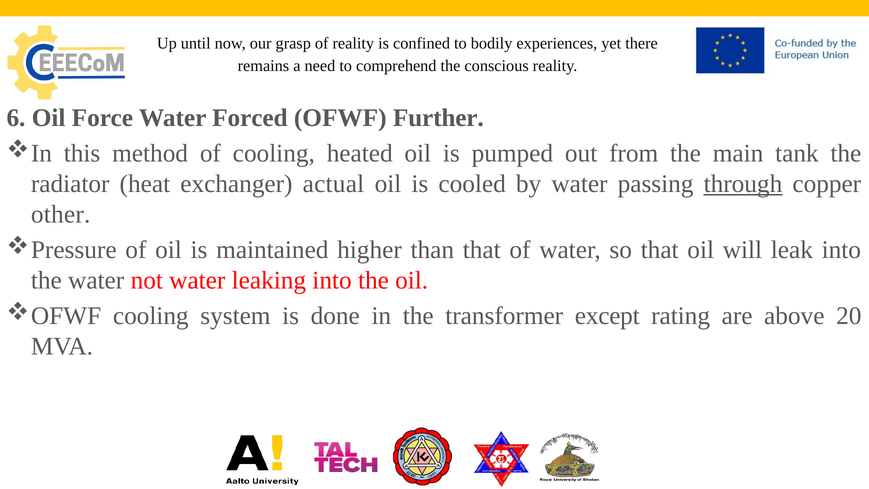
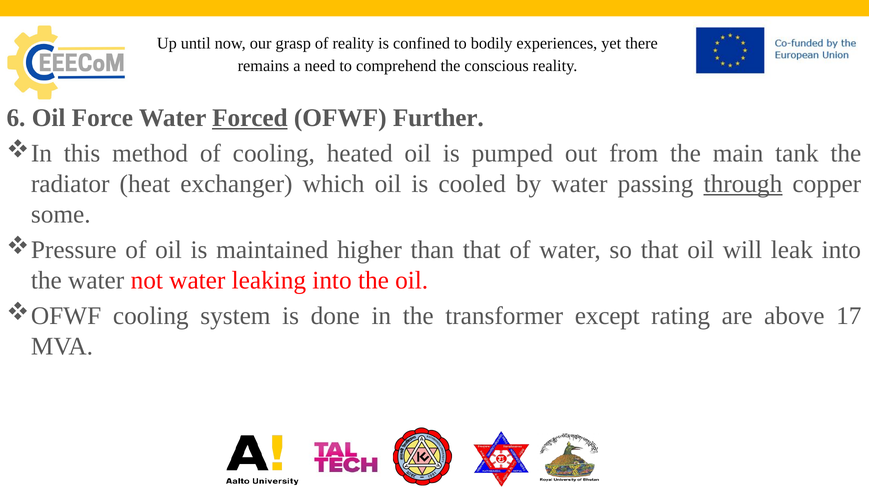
Forced underline: none -> present (250, 118)
actual: actual -> which (334, 184)
other: other -> some (61, 214)
20: 20 -> 17 (849, 316)
